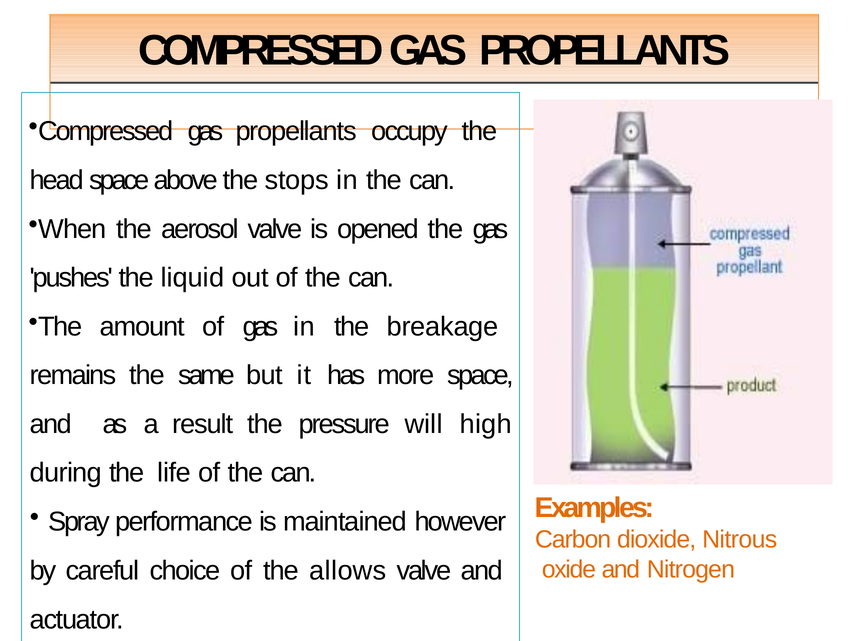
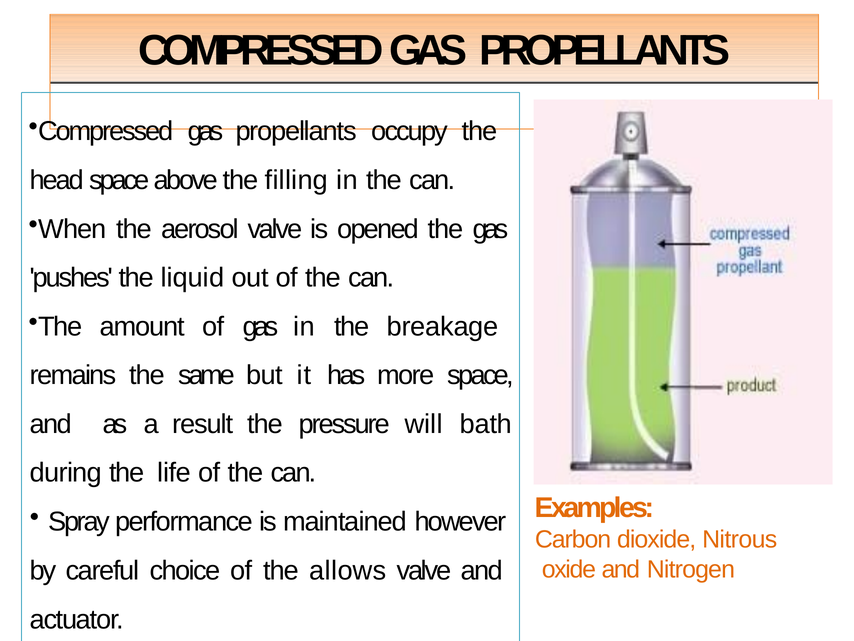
stops: stops -> filling (296, 180)
high: high -> bath (486, 424)
